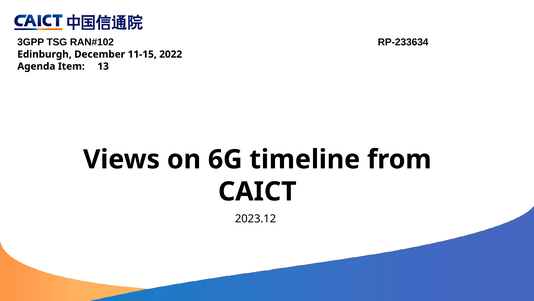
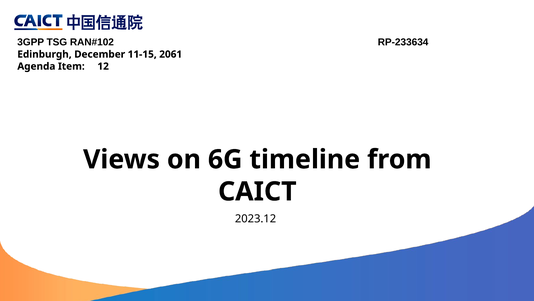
2022: 2022 -> 2061 (171, 54)
13: 13 -> 12 (103, 66)
